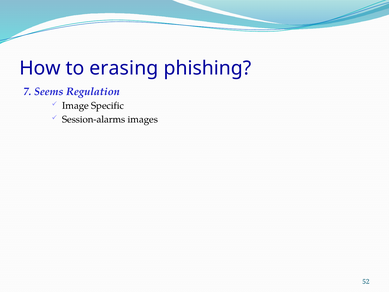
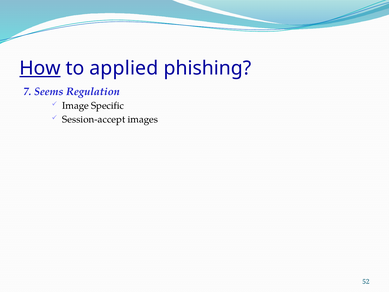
How underline: none -> present (40, 68)
erasing: erasing -> applied (124, 68)
Session-alarms: Session-alarms -> Session-accept (94, 119)
